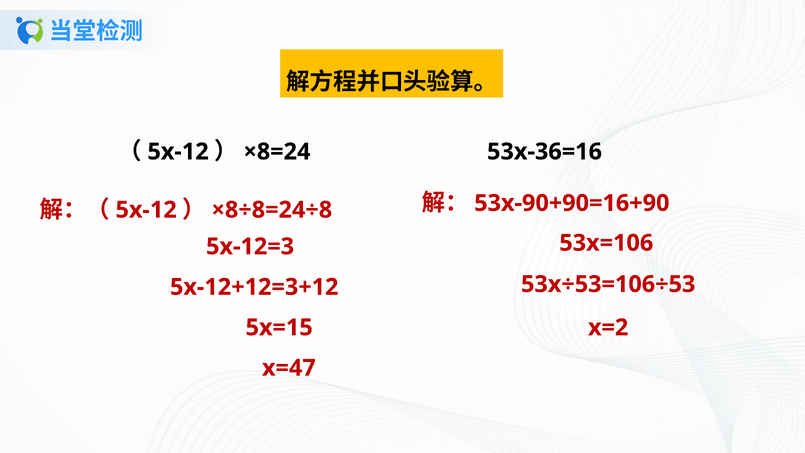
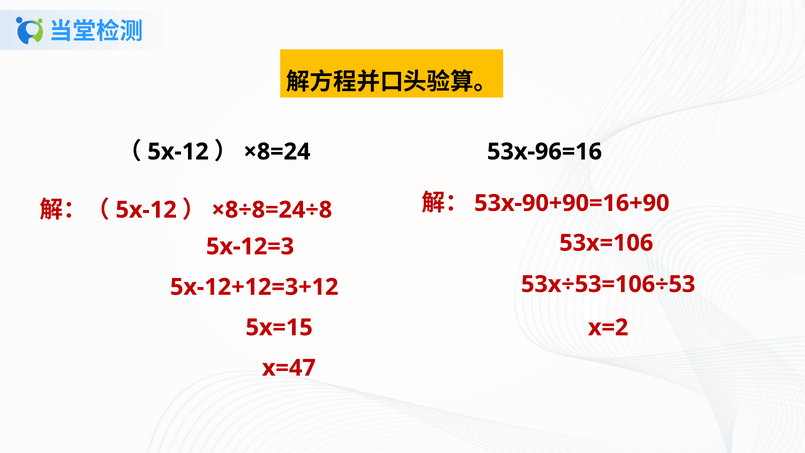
53x-36=16: 53x-36=16 -> 53x-96=16 (545, 152)
